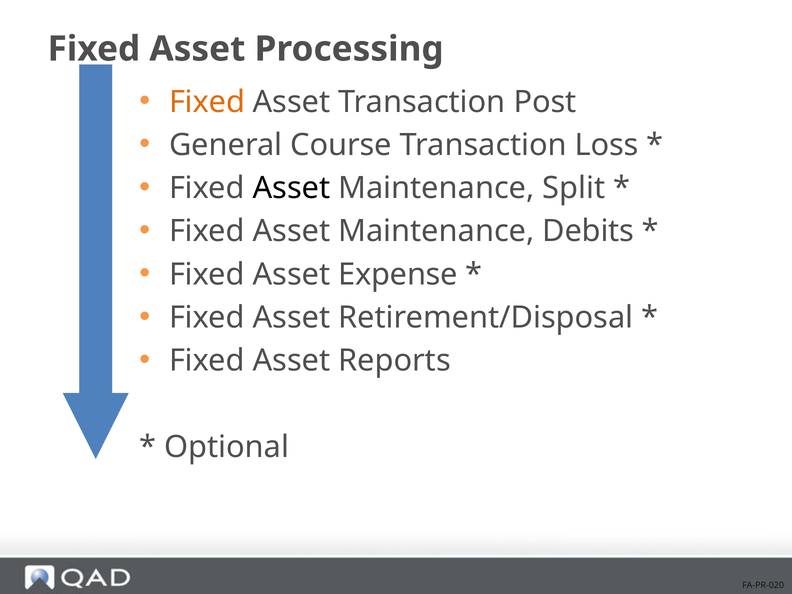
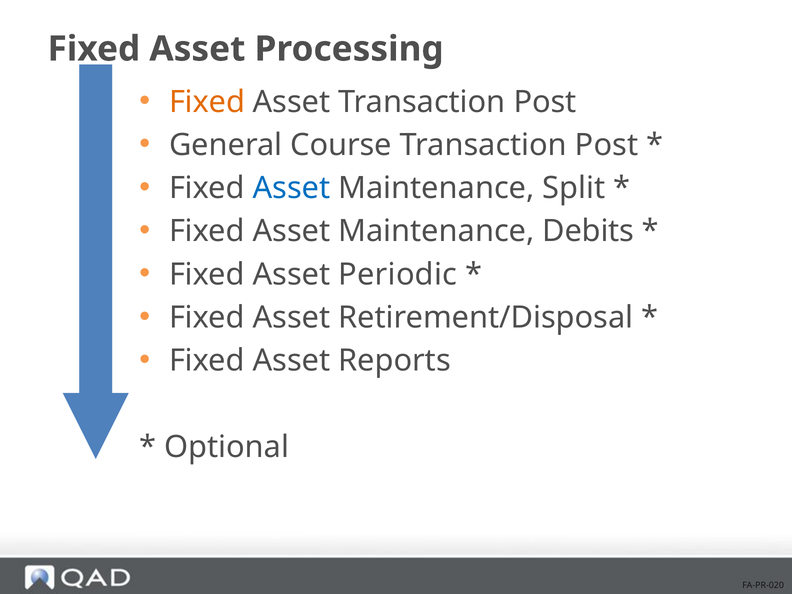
Loss: Loss -> Post (607, 145)
Asset colour: black -> blue (291, 188)
Expense: Expense -> Periodic (398, 274)
